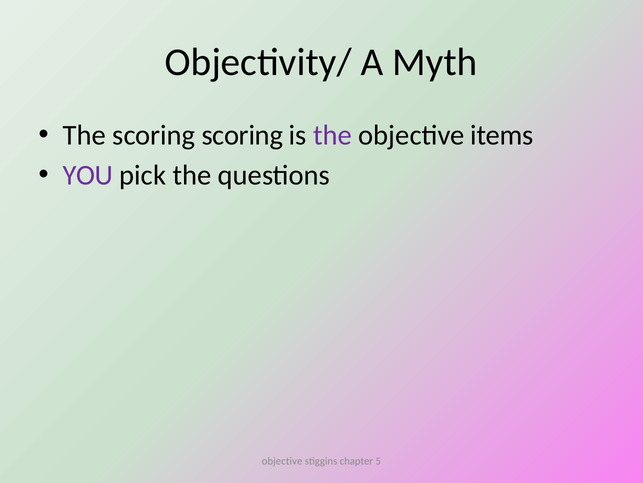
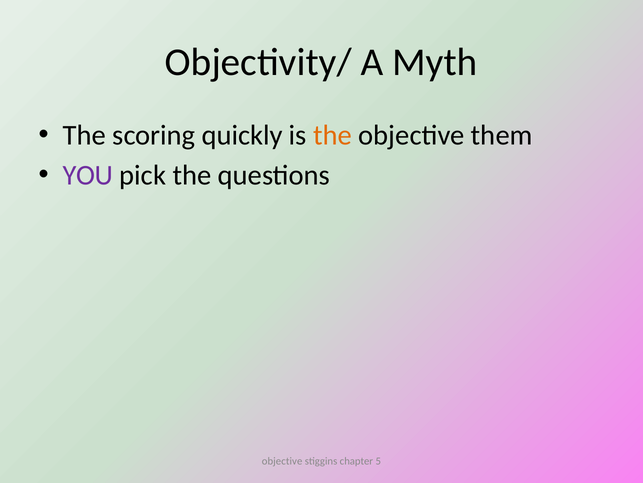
scoring scoring: scoring -> quickly (242, 135)
the colour: purple -> orange (332, 135)
items: items -> them (502, 135)
